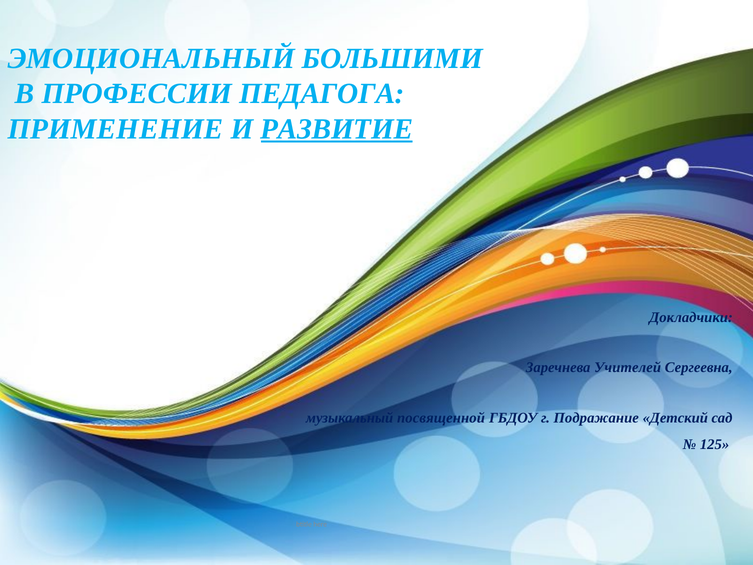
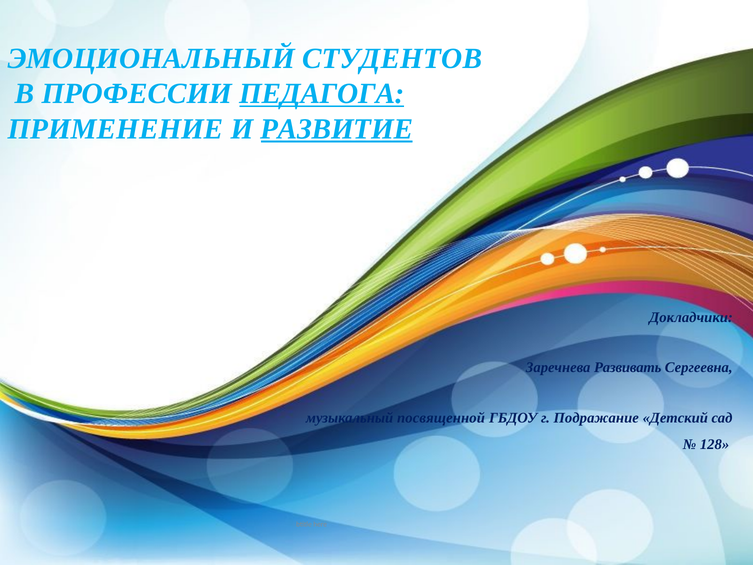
БОЛЬШИМИ: БОЛЬШИМИ -> СТУДЕНТОВ (392, 58)
ПЕДАГОГА underline: none -> present (322, 94)
Учителей: Учителей -> Развивать (628, 367)
125: 125 -> 128 (715, 444)
